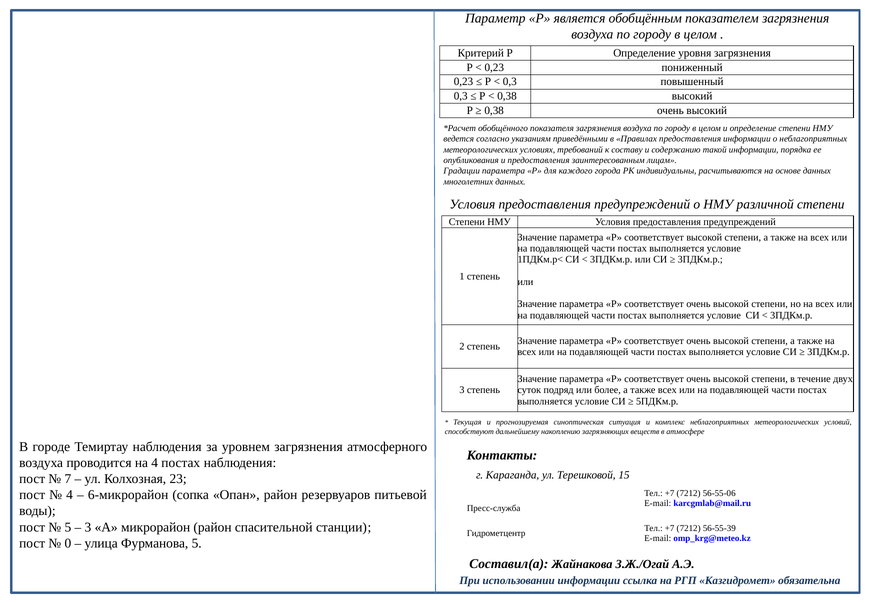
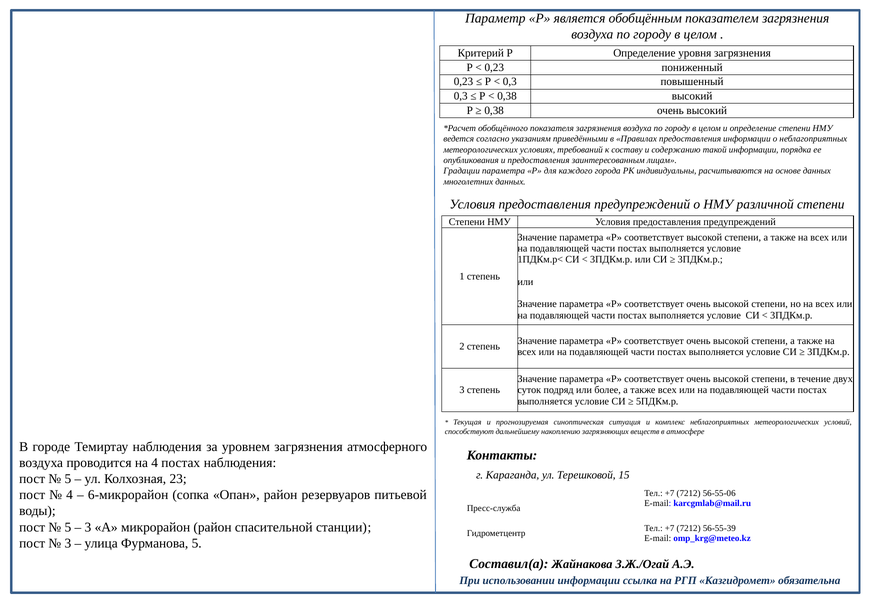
7: 7 -> 5 (68, 479)
0: 0 -> 3 (68, 543)
